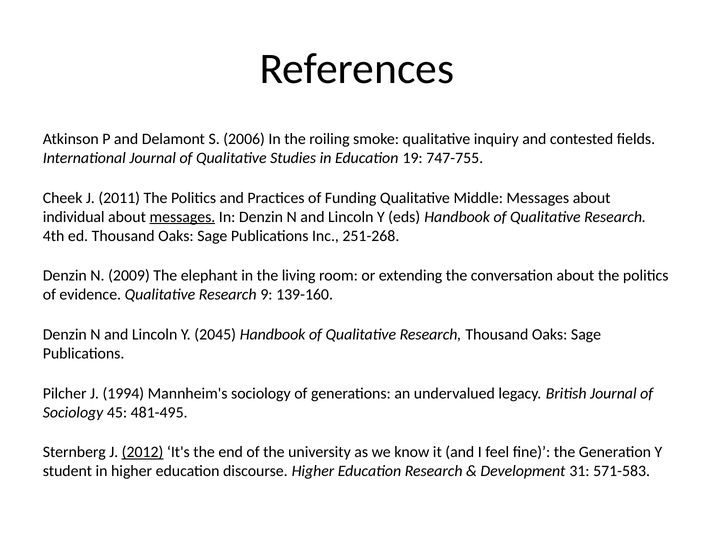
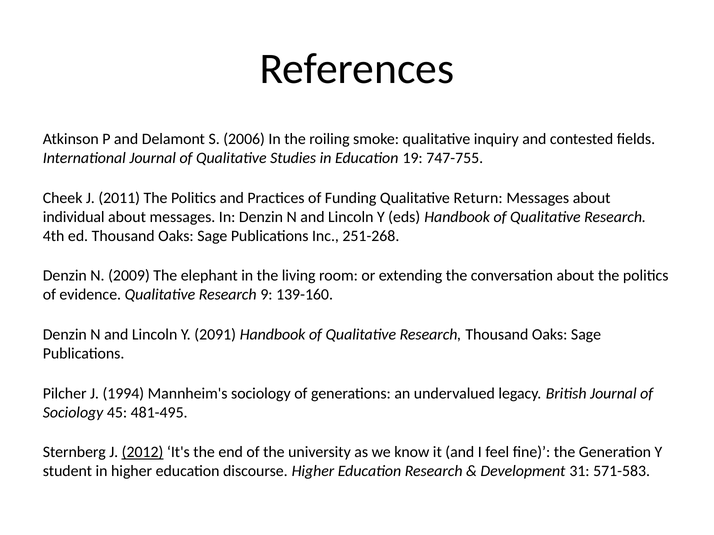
Middle: Middle -> Return (478, 198)
messages underline: present -> none (182, 217)
2045: 2045 -> 2091 (215, 335)
